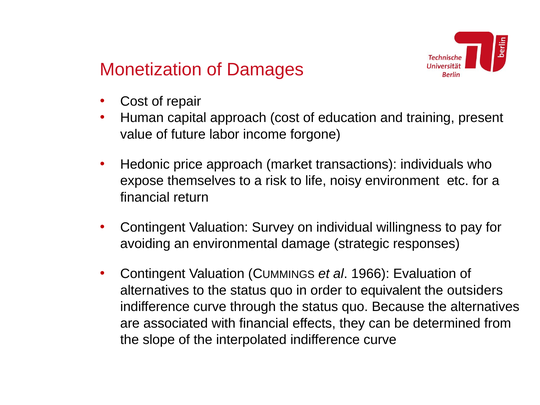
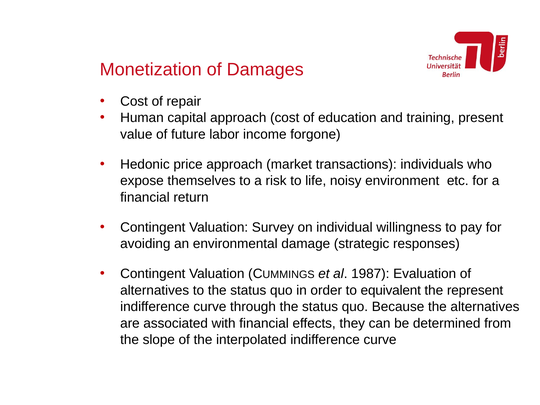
1966: 1966 -> 1987 (370, 274)
outsiders: outsiders -> represent (475, 290)
